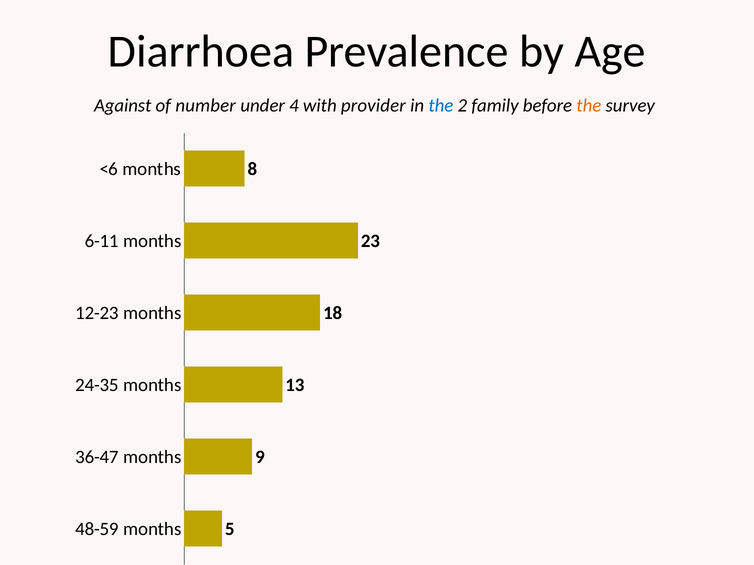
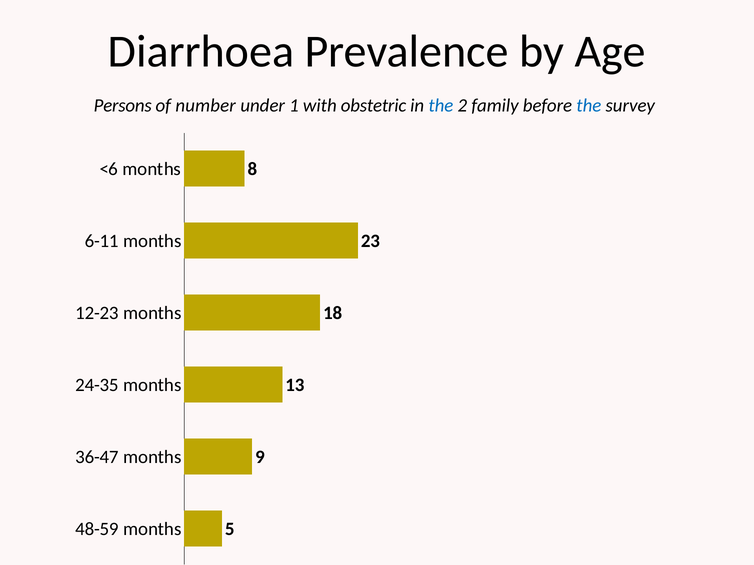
Against: Against -> Persons (123, 105)
4: 4 -> 1 (294, 105)
provider: provider -> obstetric (374, 105)
the colour: orange -> blue (589, 105)
